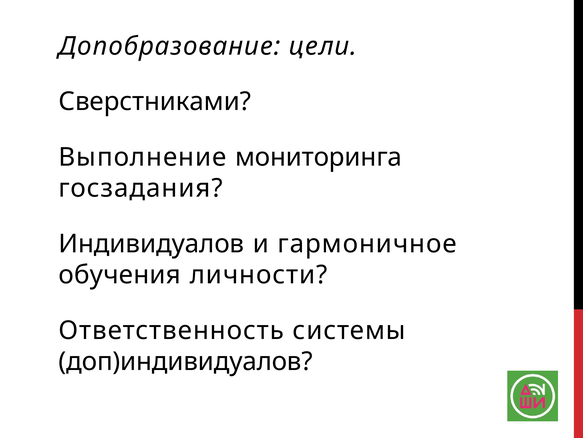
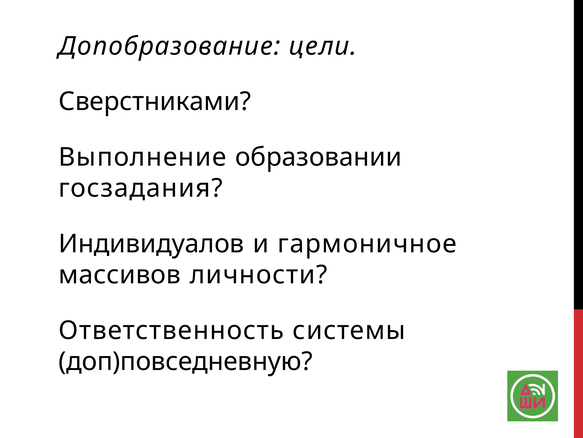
мониторинга: мониторинга -> образовании (318, 157)
обучения: обучения -> массивов (120, 274)
доп)индивидуалов: доп)индивидуалов -> доп)повседневную (186, 361)
